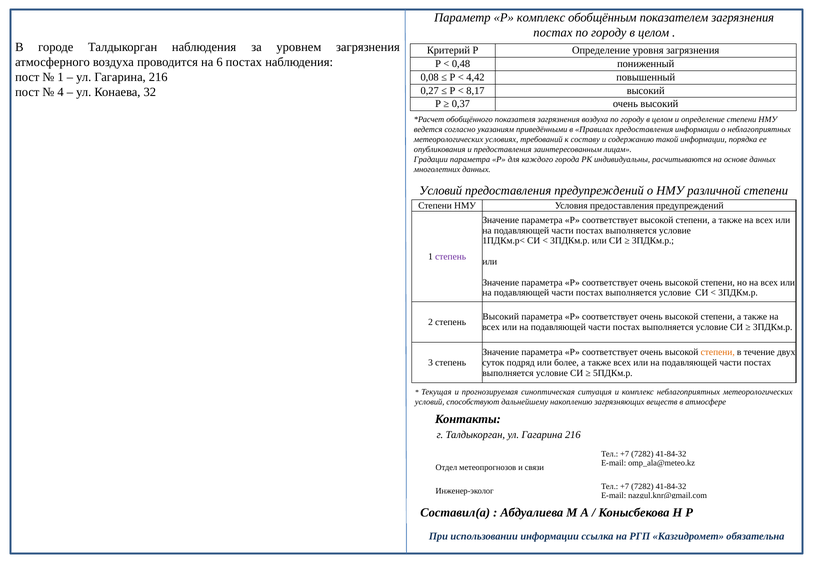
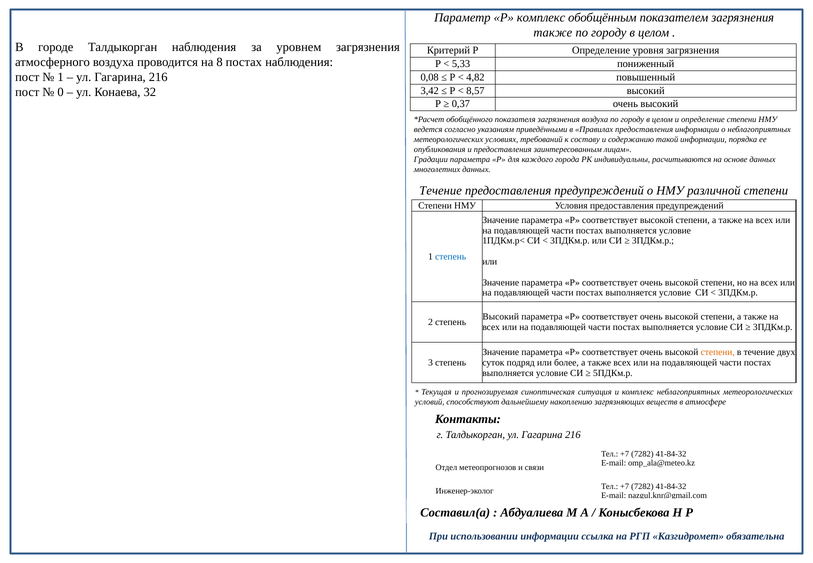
постах: постах -> также (553, 33)
6: 6 -> 8 (220, 62)
0,48: 0,48 -> 5,33 (461, 64)
4,42: 4,42 -> 4,82 (475, 77)
0,27: 0,27 -> 3,42 (430, 91)
8,17: 8,17 -> 8,57 (475, 91)
4: 4 -> 0 (61, 92)
Условий: Условий -> Течение (441, 190)
степень colour: purple -> blue (451, 256)
